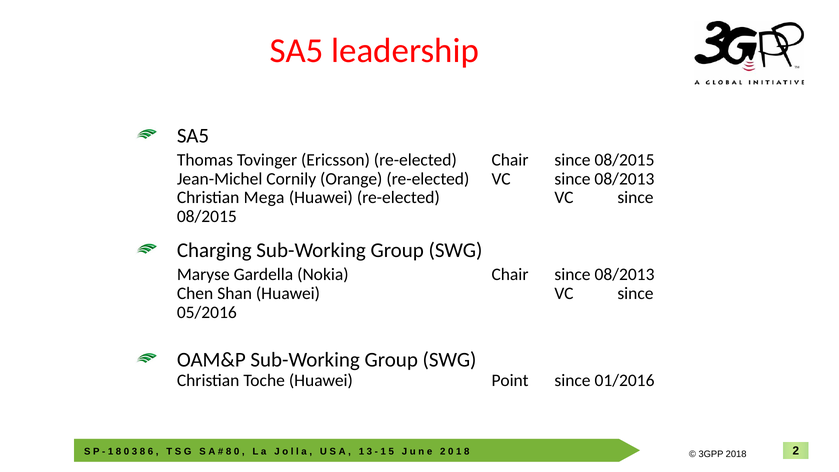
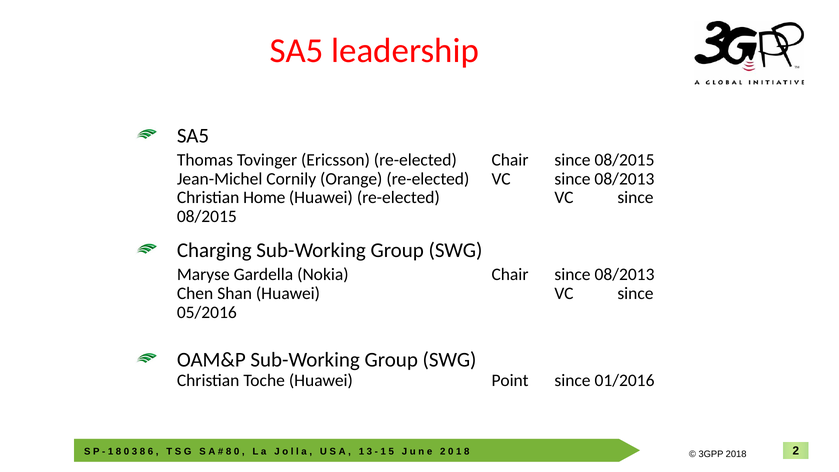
Mega: Mega -> Home (264, 198)
